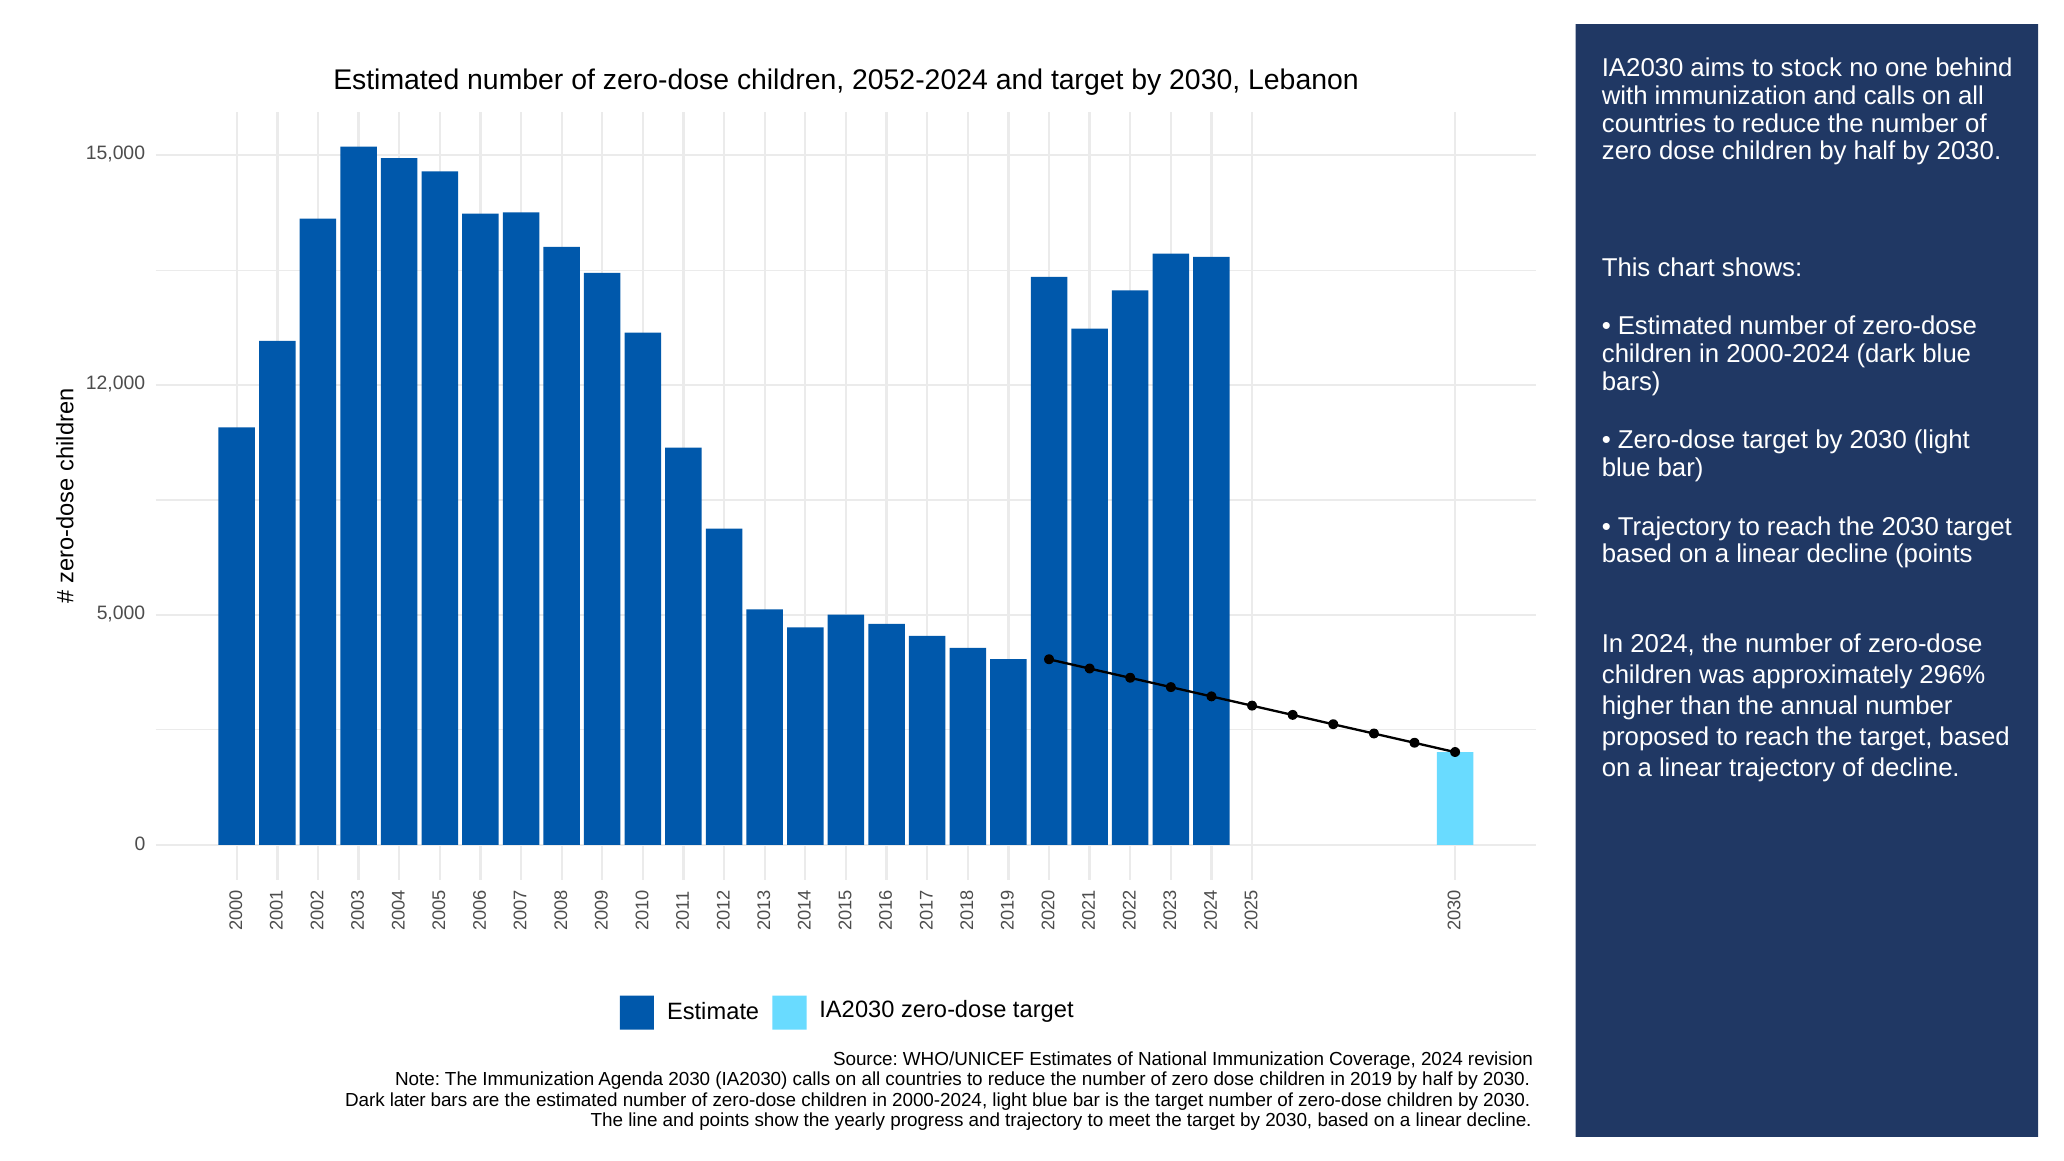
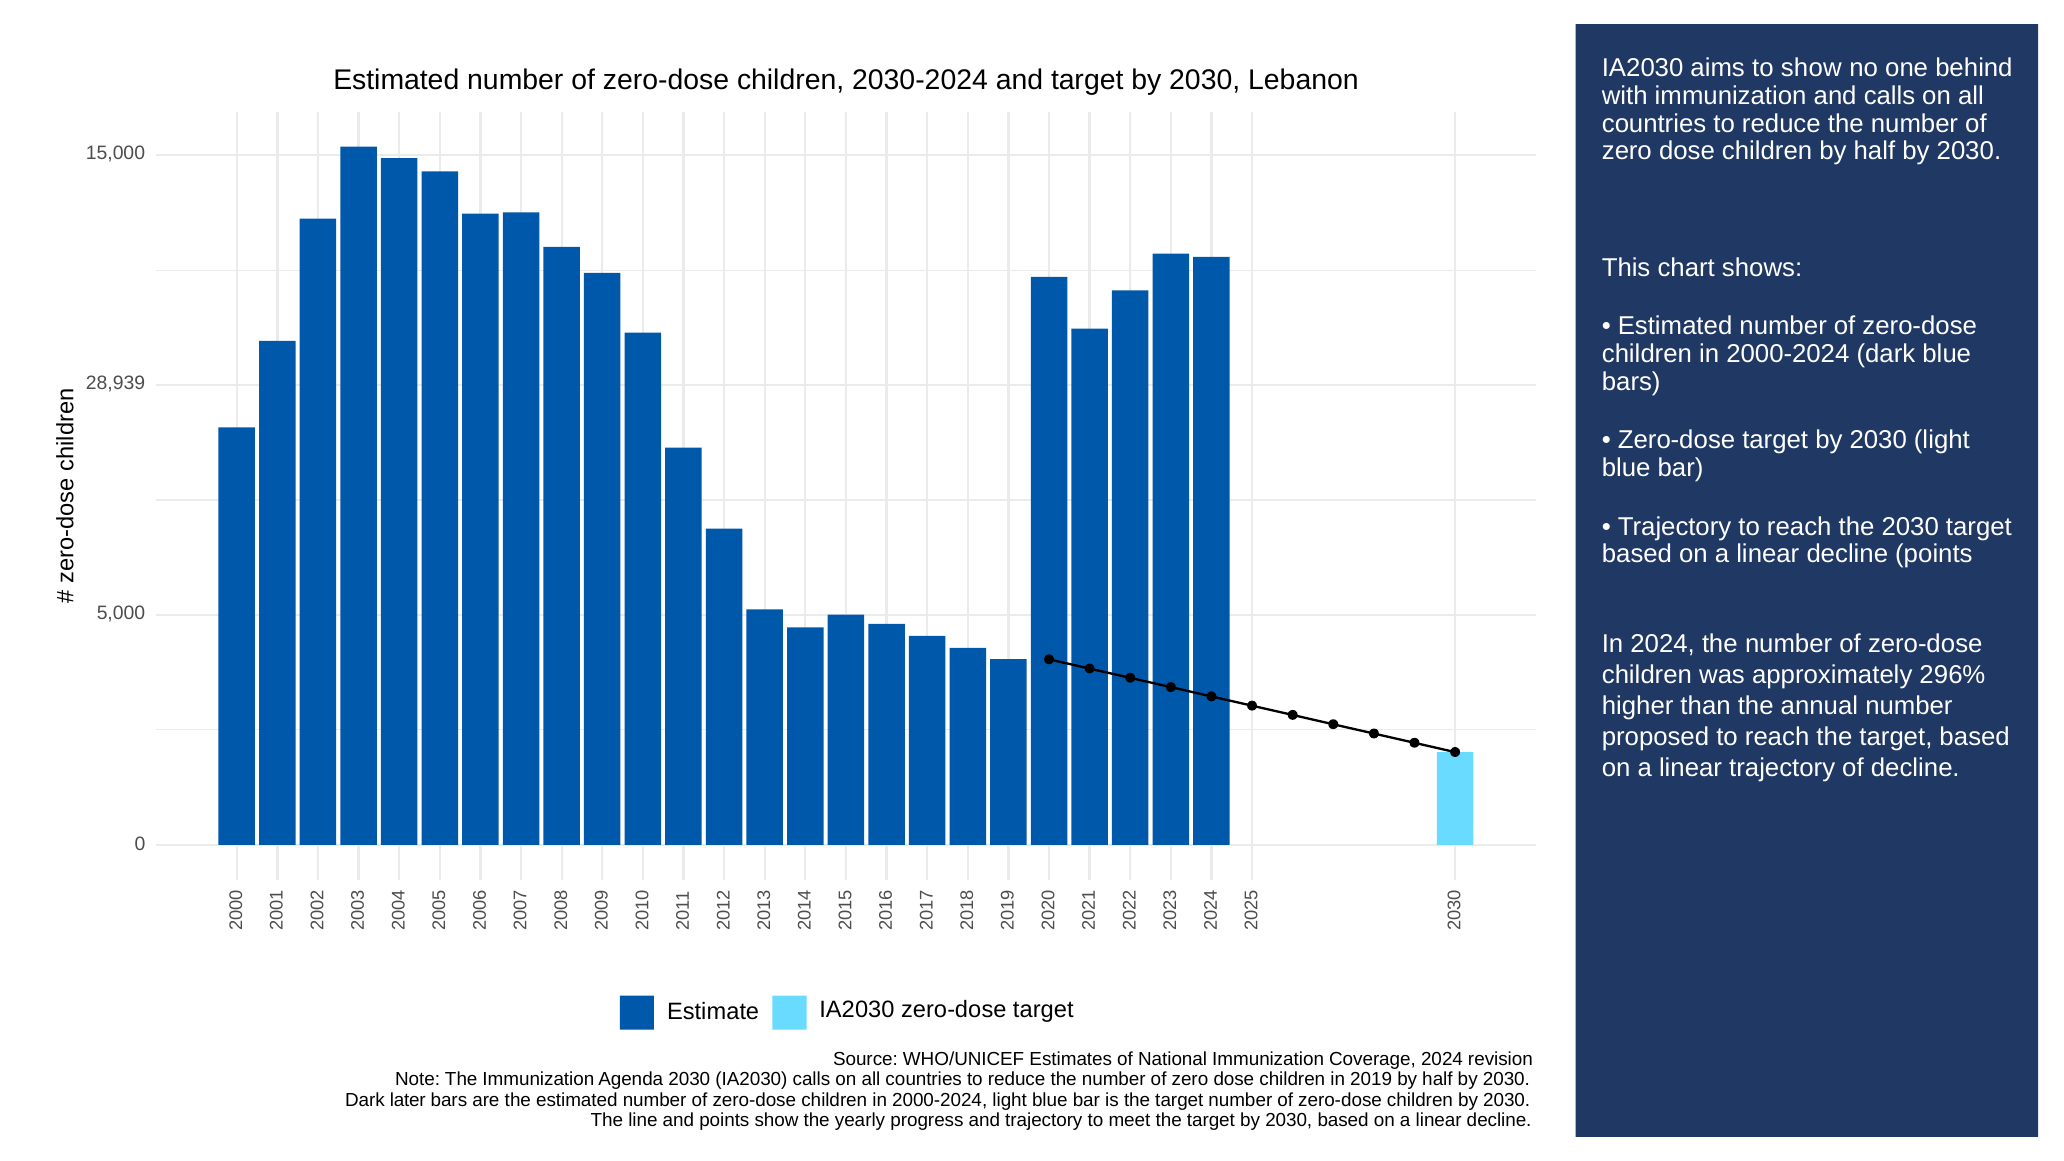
to stock: stock -> show (1811, 68)
2052-2024: 2052-2024 -> 2030-2024 (920, 80)
12,000: 12,000 -> 28,939 (116, 383)
